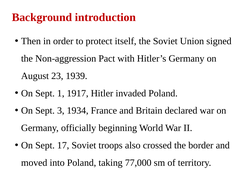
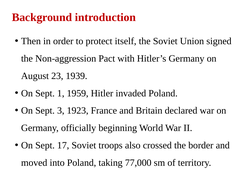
1917: 1917 -> 1959 (78, 93)
1934: 1934 -> 1923 (78, 111)
